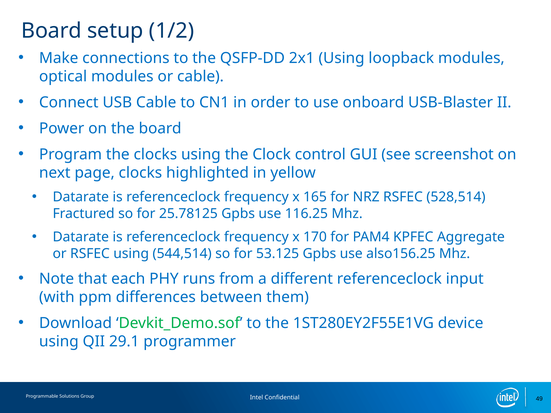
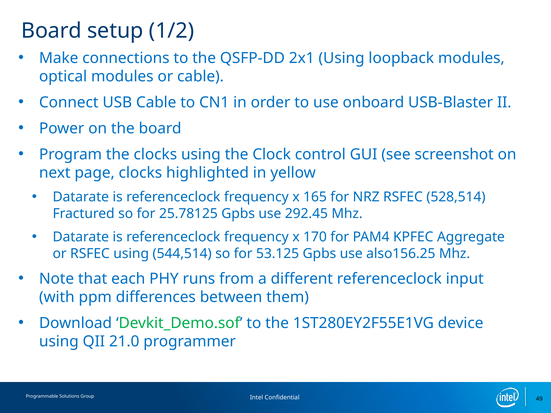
116.25: 116.25 -> 292.45 (306, 214)
29.1: 29.1 -> 21.0 (124, 342)
